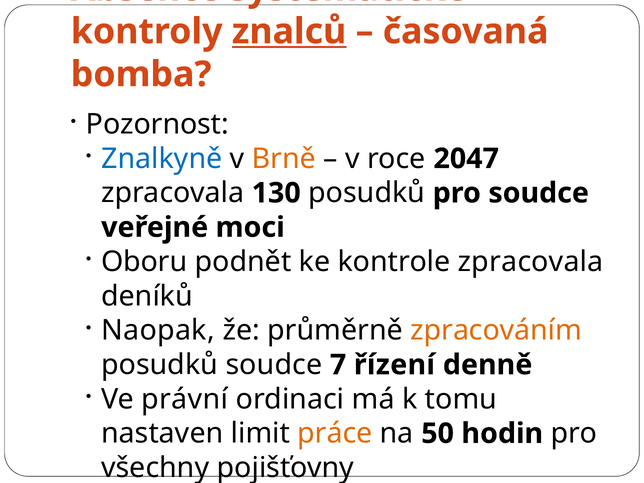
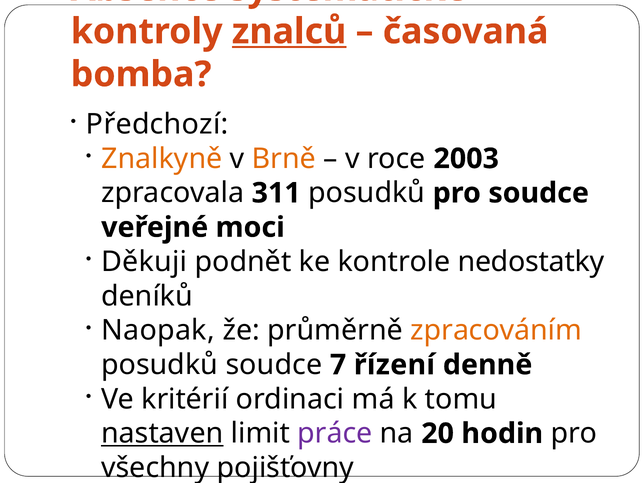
Pozornost: Pozornost -> Předchozí (157, 124)
Znalkyně colour: blue -> orange (162, 159)
2047: 2047 -> 2003 (466, 159)
130: 130 -> 311 (276, 193)
Oboru: Oboru -> Děkuji (144, 262)
kontrole zpracovala: zpracovala -> nedostatky (531, 262)
právní: právní -> kritérií (185, 399)
nastaven underline: none -> present (162, 434)
práce colour: orange -> purple (335, 434)
50: 50 -> 20 (438, 434)
